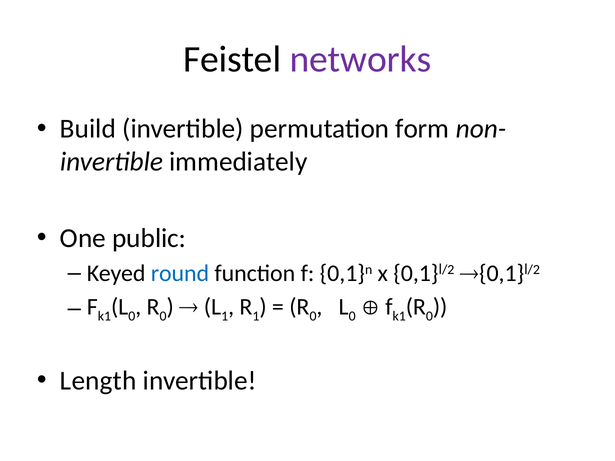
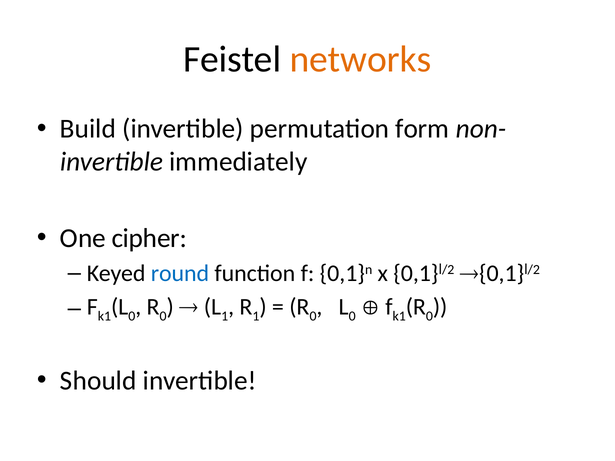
networks colour: purple -> orange (361, 60)
public: public -> cipher (149, 238)
Length: Length -> Should (98, 381)
